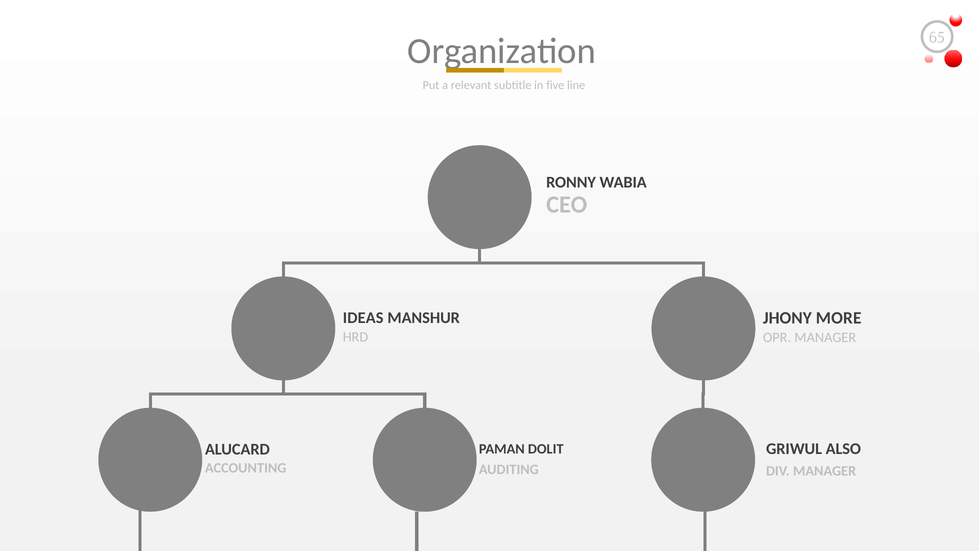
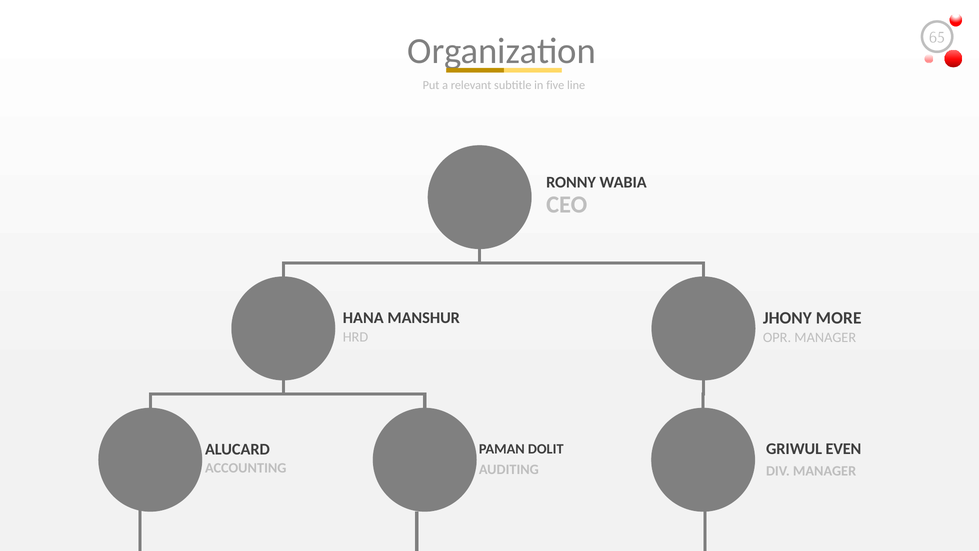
IDEAS: IDEAS -> HANA (363, 318)
ALSO: ALSO -> EVEN (843, 449)
